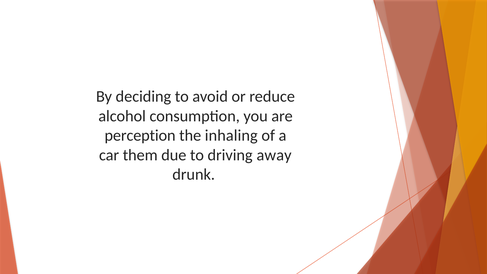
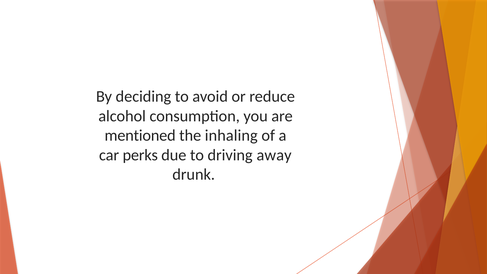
perception: perception -> mentioned (140, 136)
them: them -> perks (140, 155)
